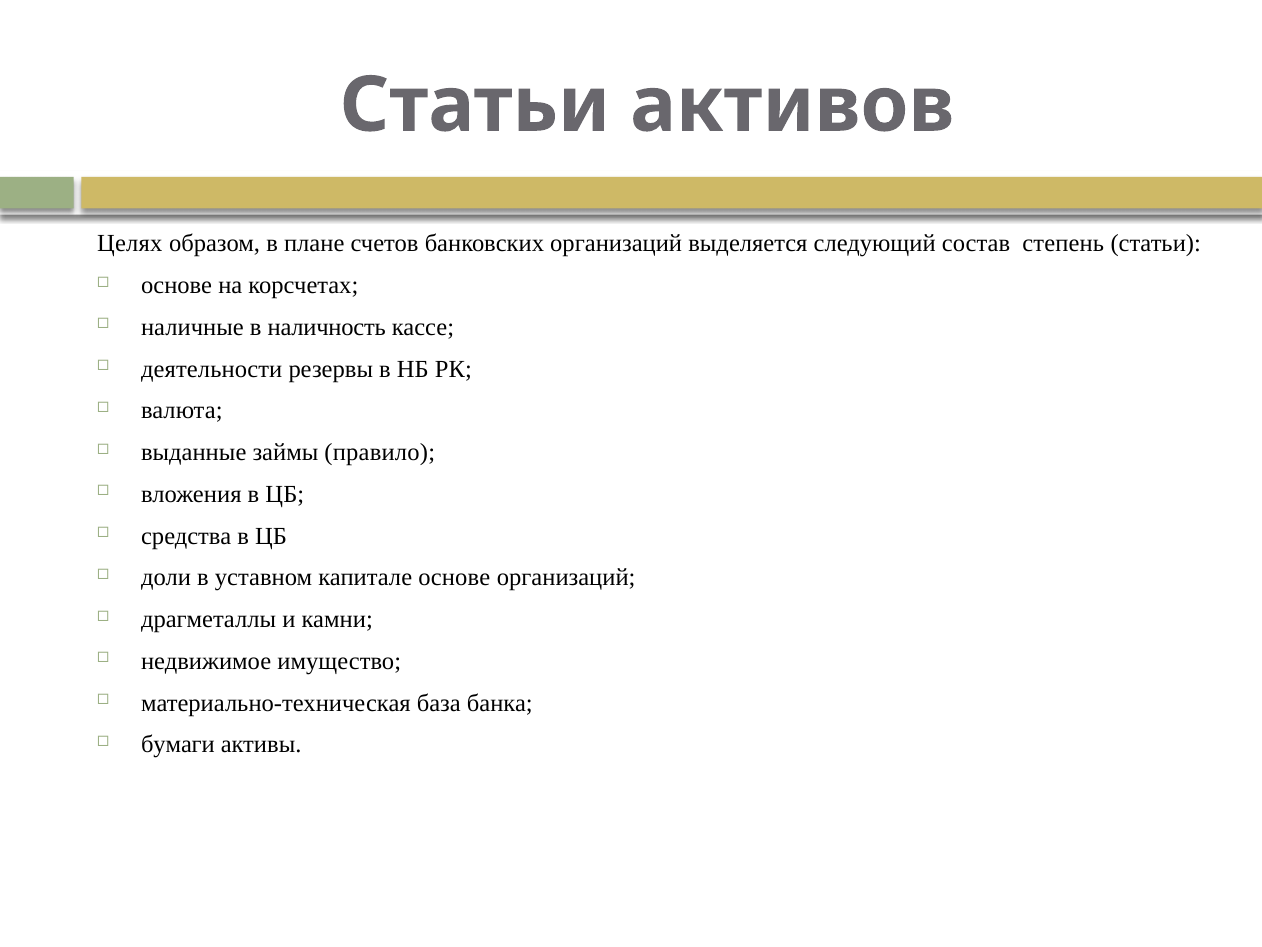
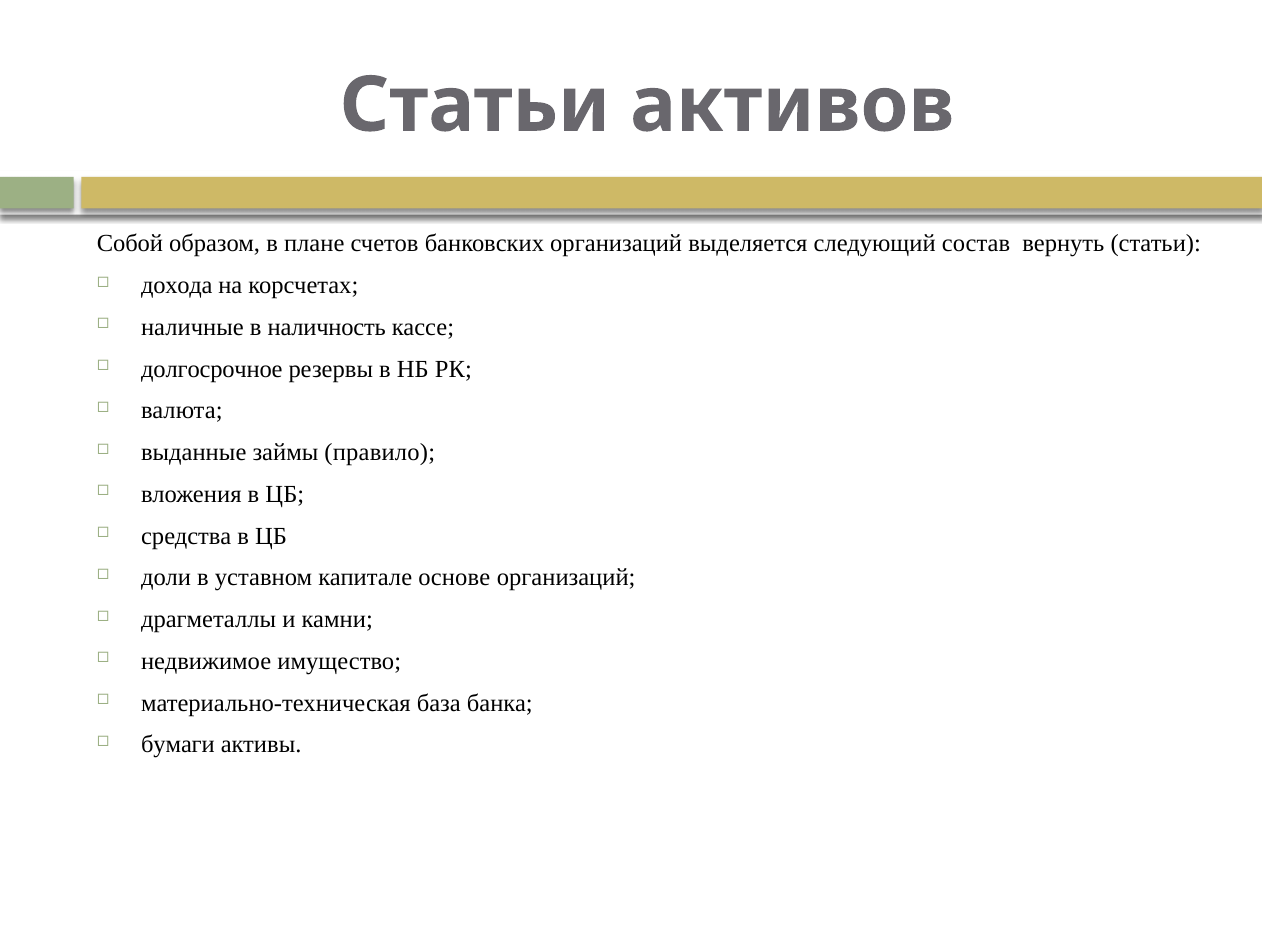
Целях: Целях -> Собой (130, 244)
степень: степень -> вернуть (1063, 244)
основе: основе -> дохода (177, 285)
деятельности: деятельности -> долгосрочное (212, 369)
